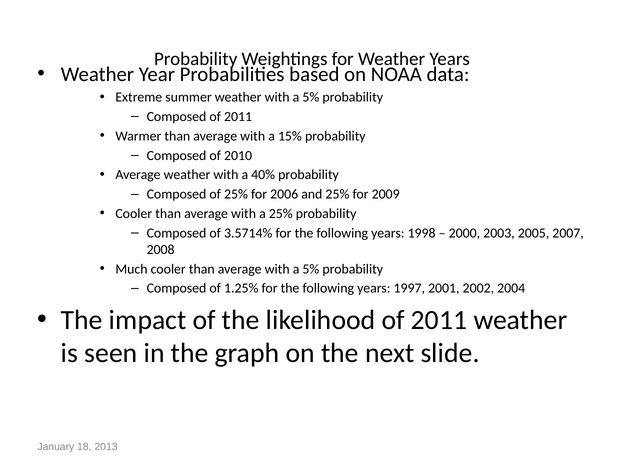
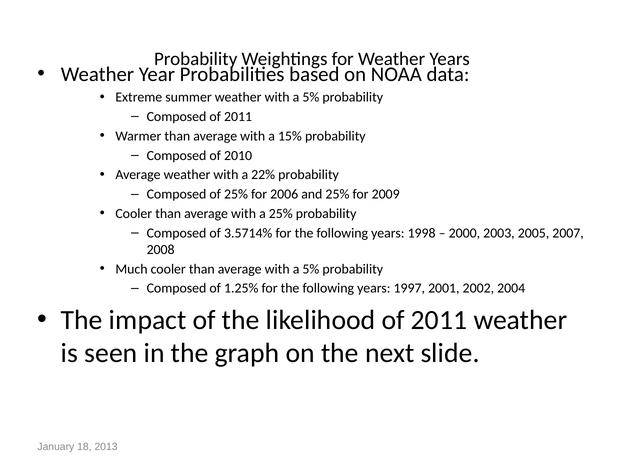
40%: 40% -> 22% (263, 175)
